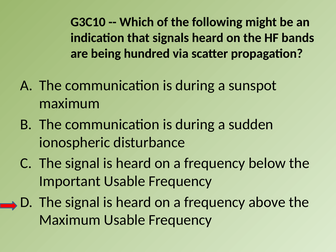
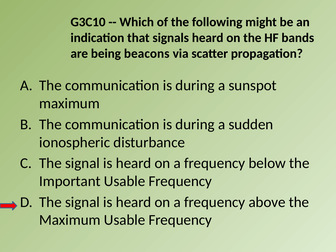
hundred: hundred -> beacons (147, 54)
